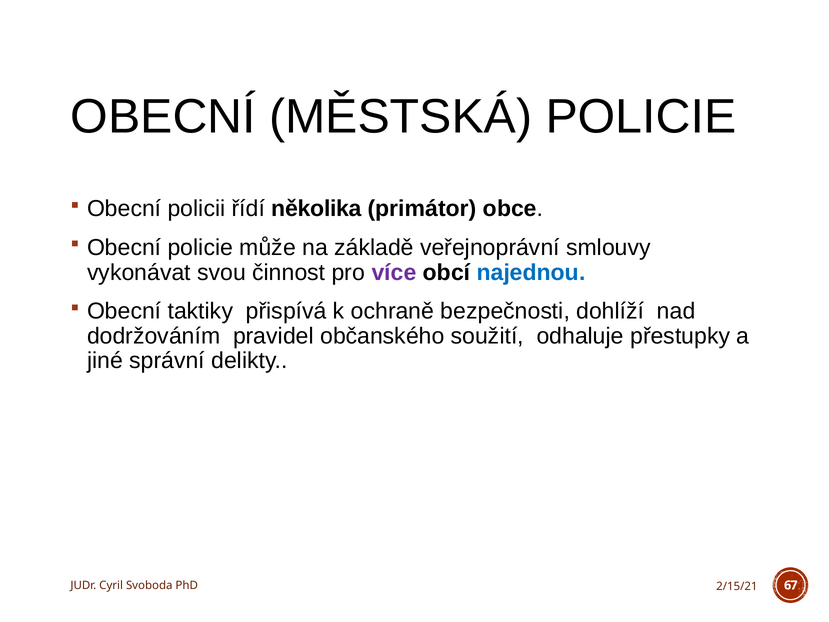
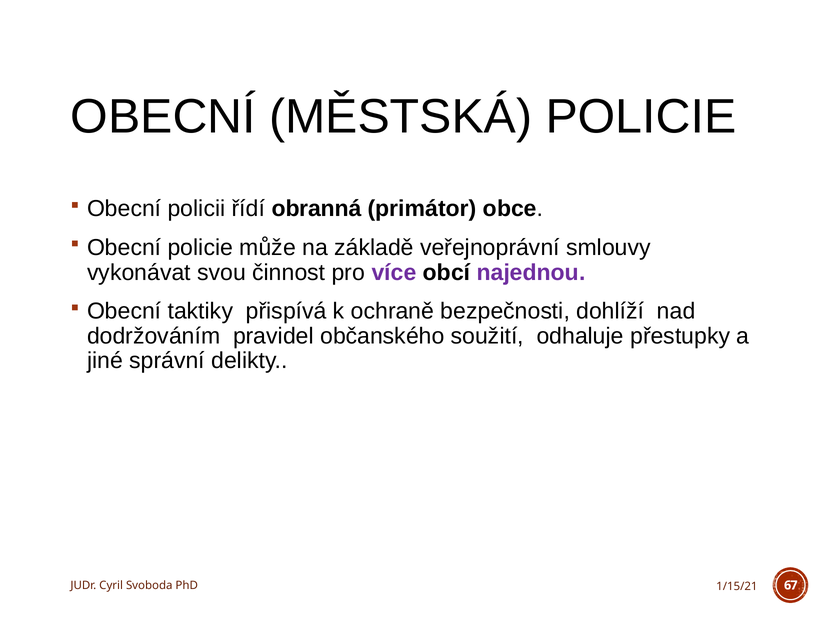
několika: několika -> obranná (317, 209)
najednou colour: blue -> purple (531, 272)
2/15/21: 2/15/21 -> 1/15/21 (737, 586)
